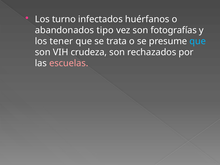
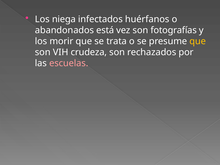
turno: turno -> niega (64, 19)
tipo: tipo -> está (105, 30)
tener: tener -> morir (61, 41)
que colour: light blue -> yellow (198, 41)
